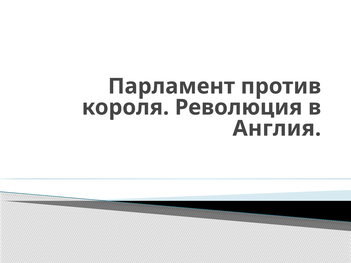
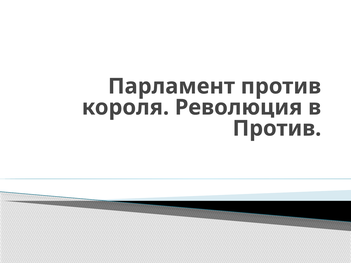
Англия: Англия -> Против (277, 129)
